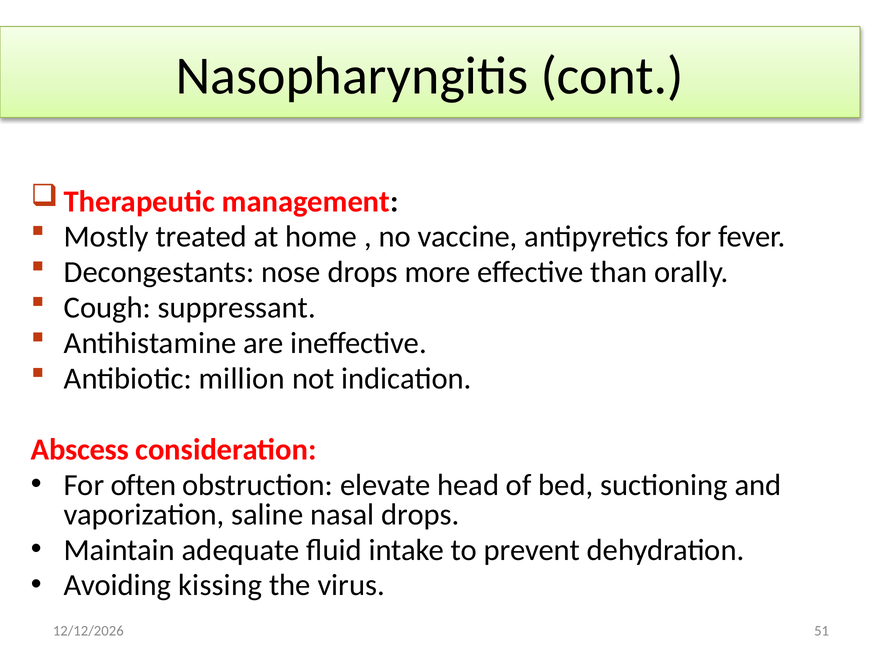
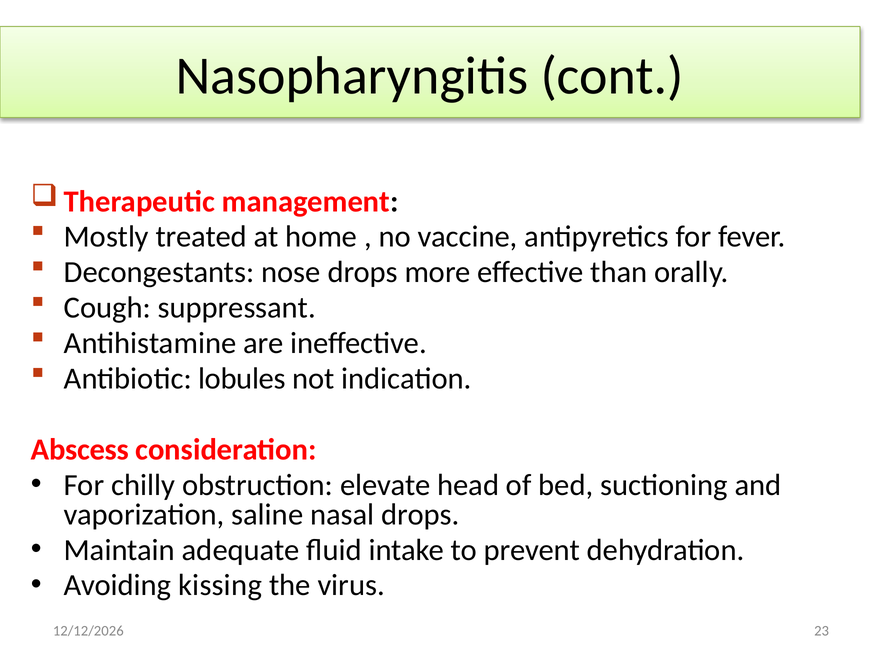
million: million -> lobules (242, 379)
often: often -> chilly (143, 485)
51: 51 -> 23 (822, 632)
